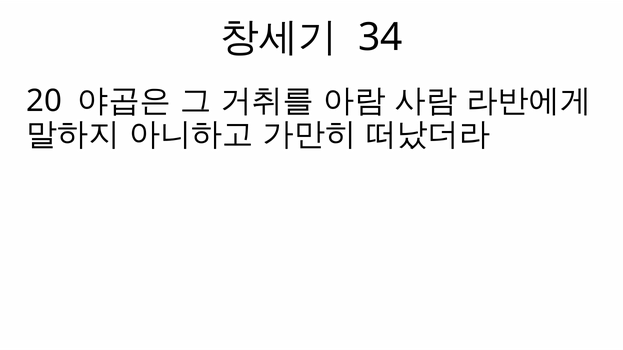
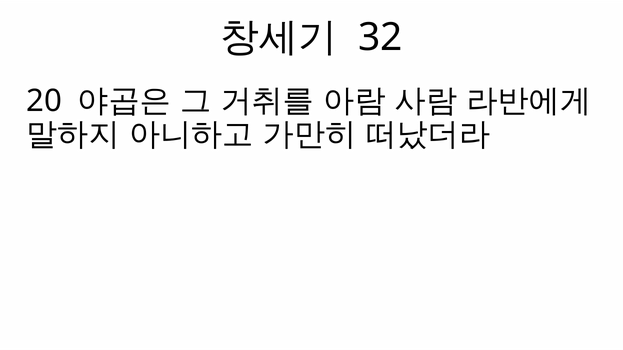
34: 34 -> 32 (380, 38)
